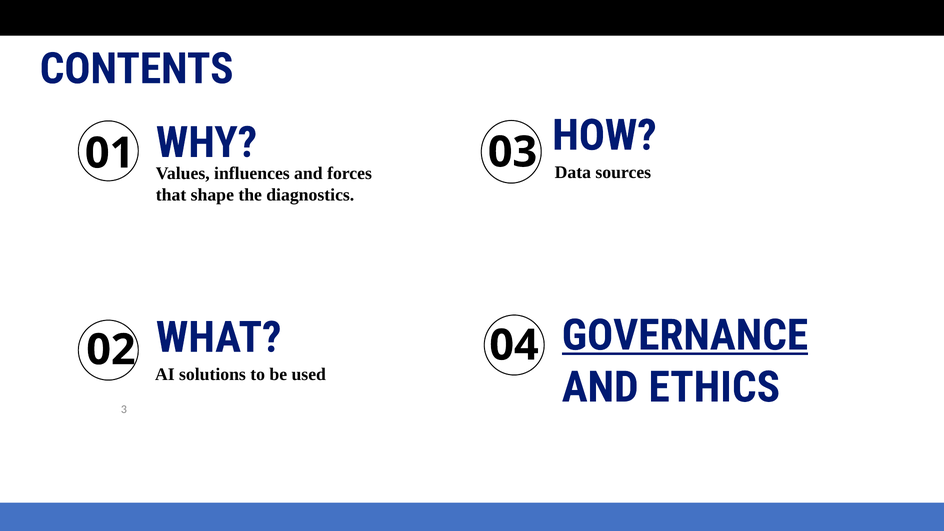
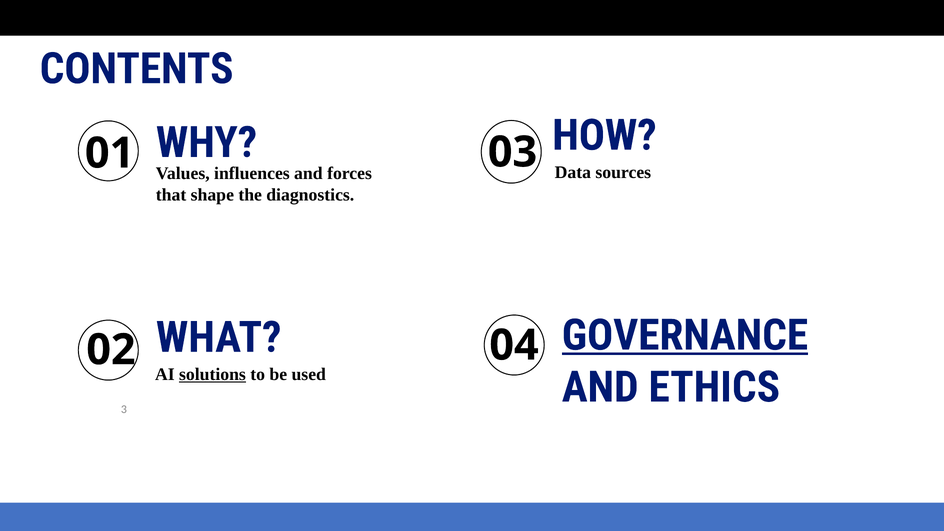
solutions underline: none -> present (212, 374)
